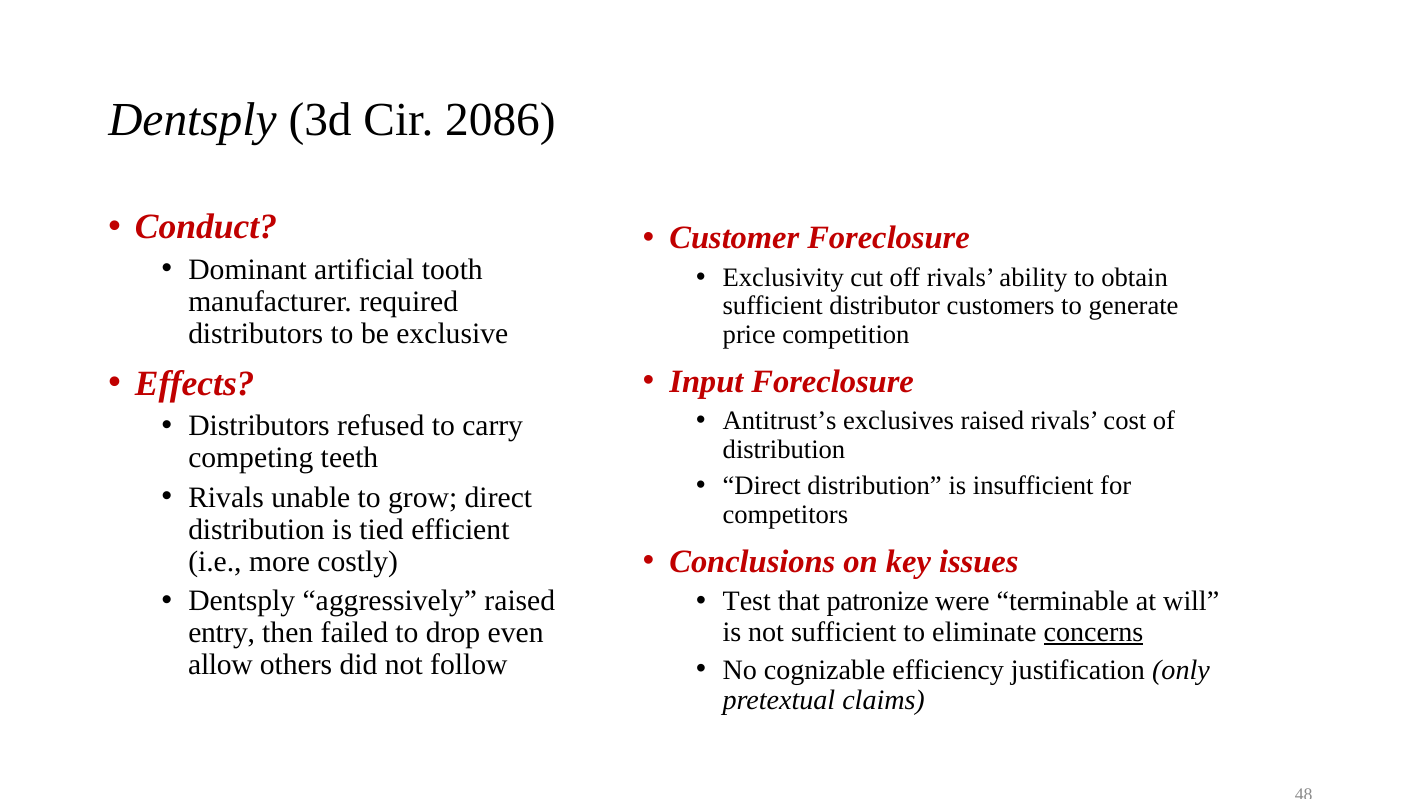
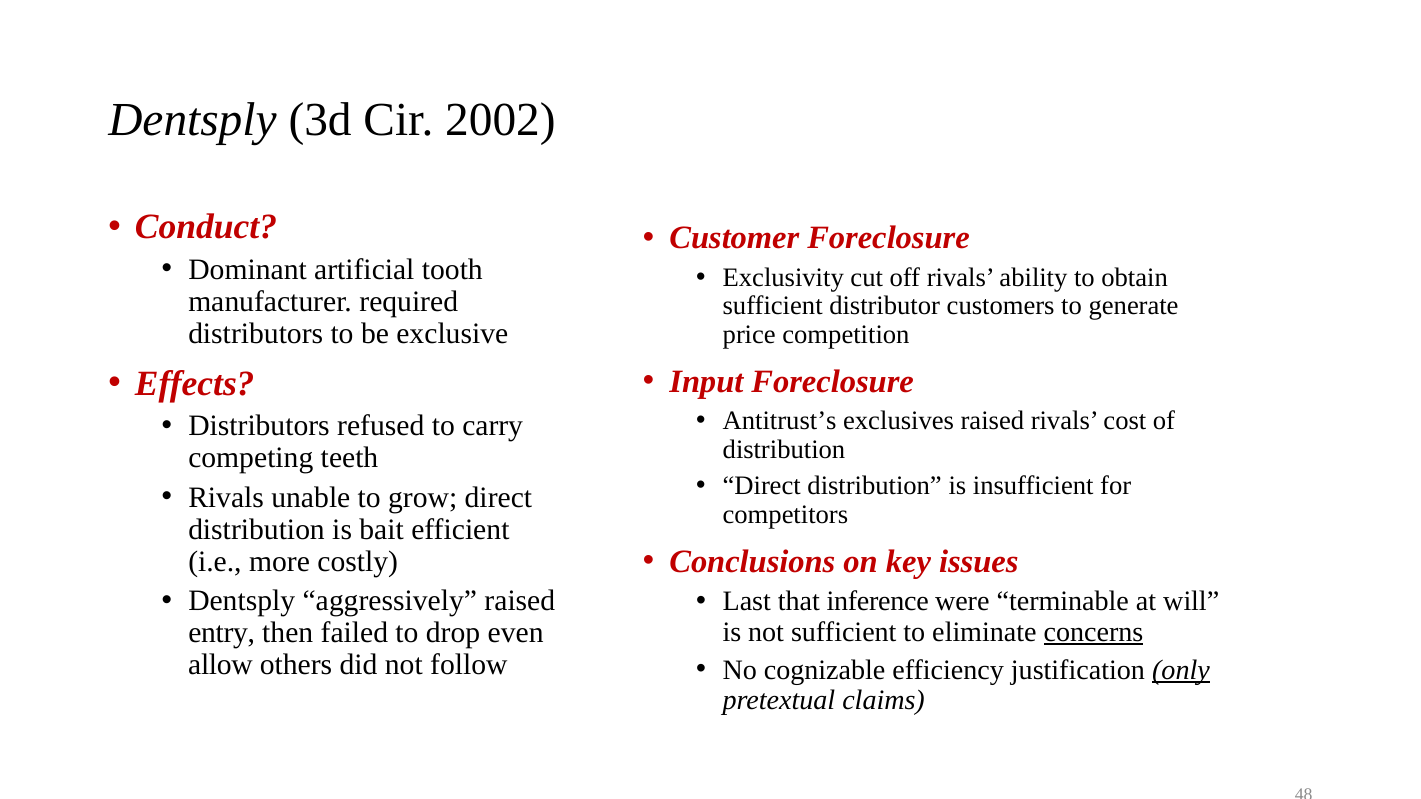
2086: 2086 -> 2002 (500, 119)
tied: tied -> bait (382, 530)
Test: Test -> Last (747, 602)
patronize: patronize -> inference (878, 602)
only underline: none -> present (1181, 670)
